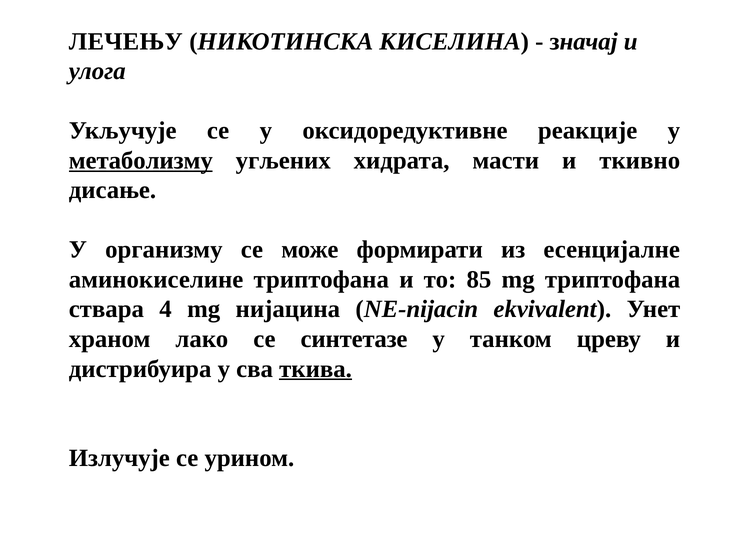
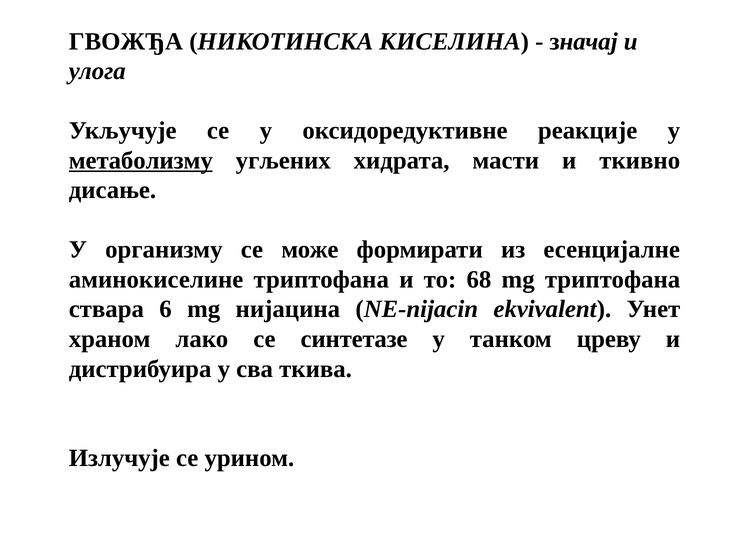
ЛЕЧЕЊУ: ЛЕЧЕЊУ -> ГВОЖЂА (126, 41)
85: 85 -> 68 (479, 280)
4: 4 -> 6 (166, 309)
ткива underline: present -> none (316, 369)
